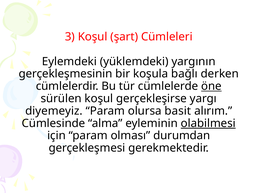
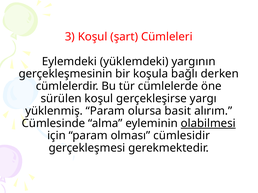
öne underline: present -> none (211, 86)
diyemeyiz: diyemeyiz -> yüklenmiş (54, 111)
durumdan: durumdan -> cümlesidir (182, 136)
